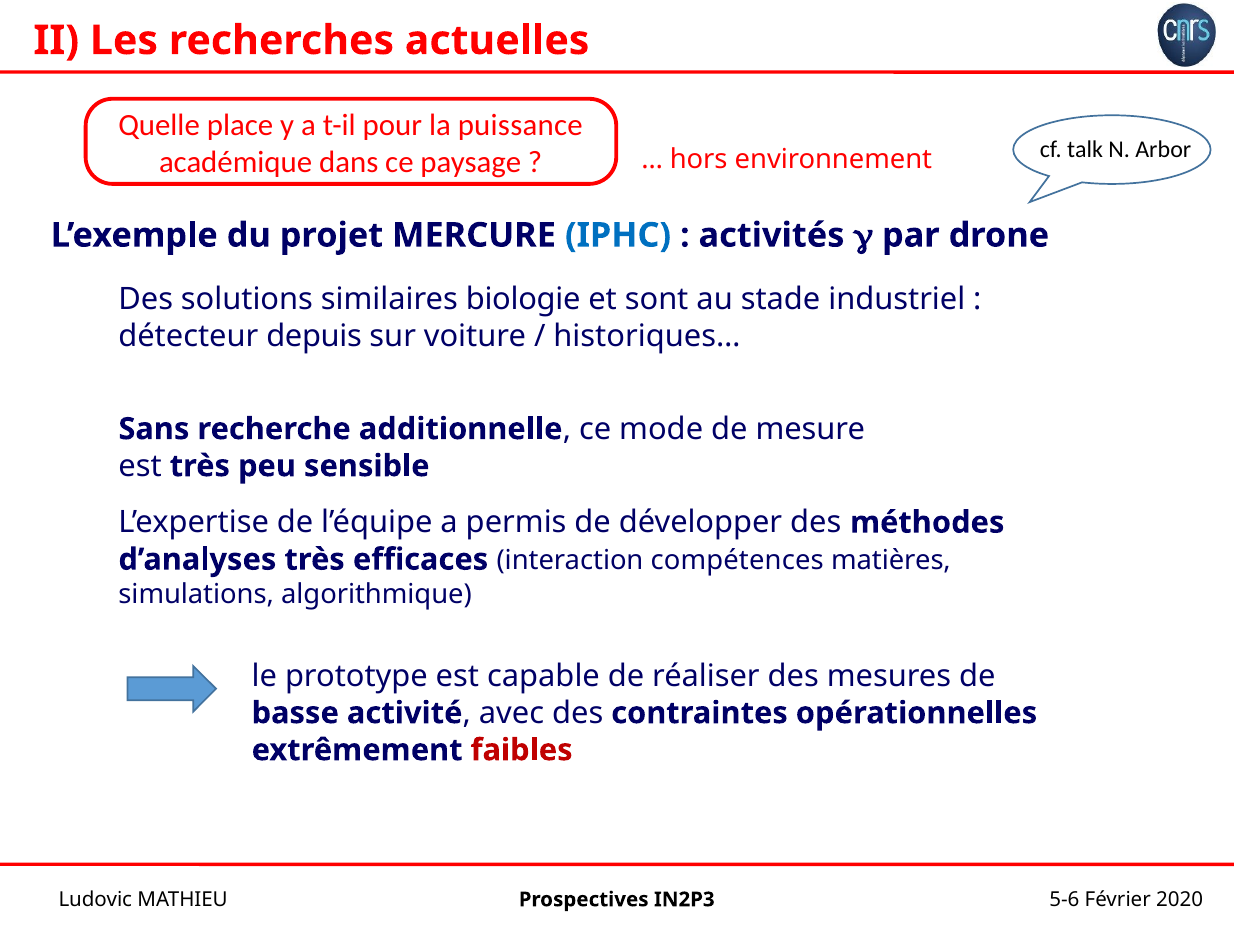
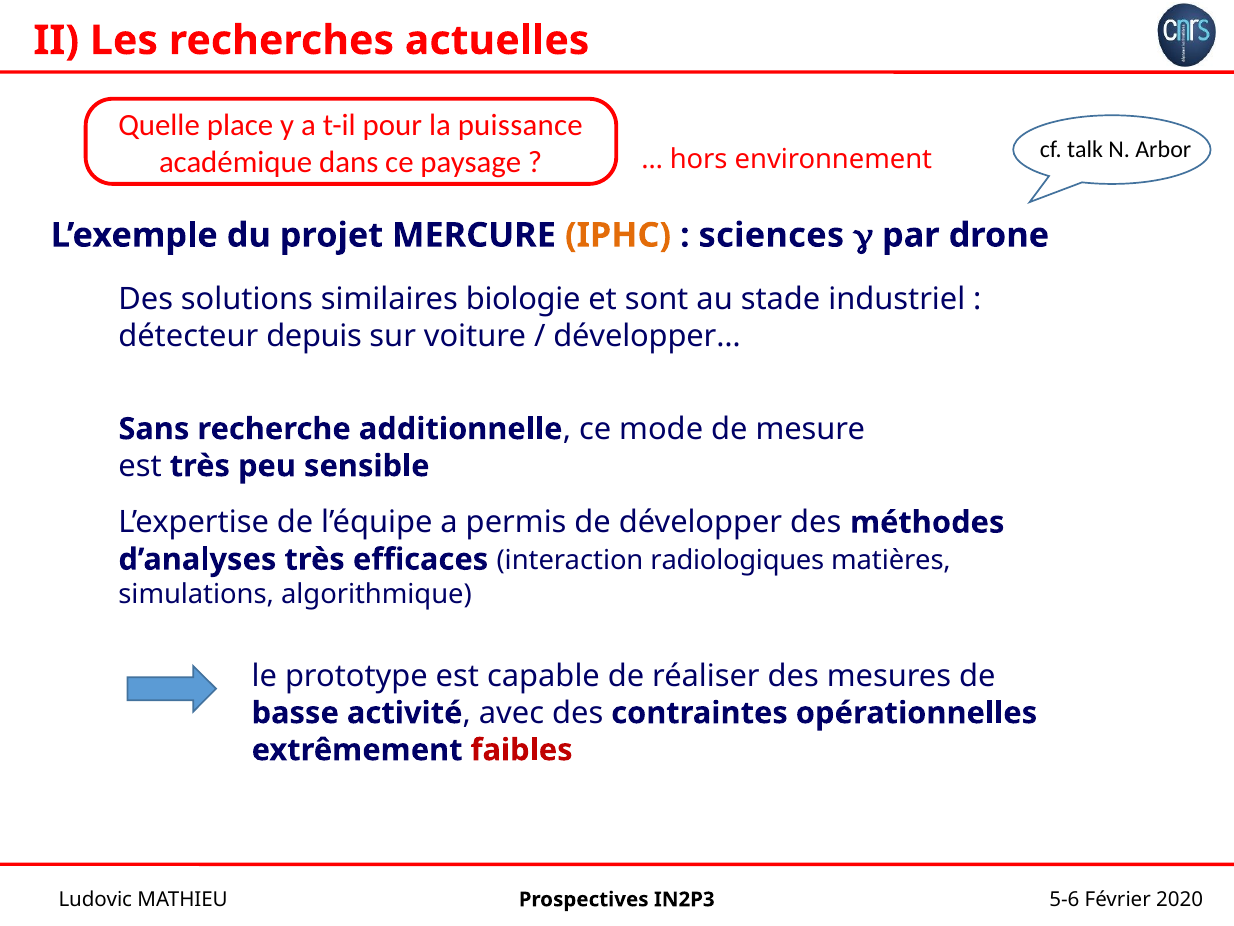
IPHC colour: blue -> orange (618, 235)
activités: activités -> sciences (771, 235)
historiques…: historiques… -> développer… (647, 336)
compétences: compétences -> radiologiques (737, 560)
